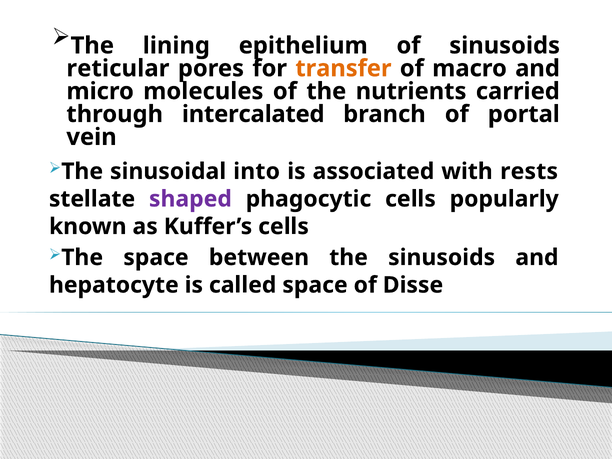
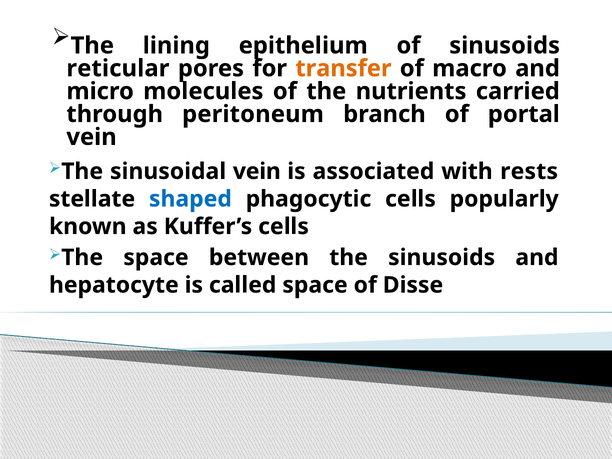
intercalated: intercalated -> peritoneum (253, 114)
sinusoidal into: into -> vein (257, 171)
shaped colour: purple -> blue (190, 199)
